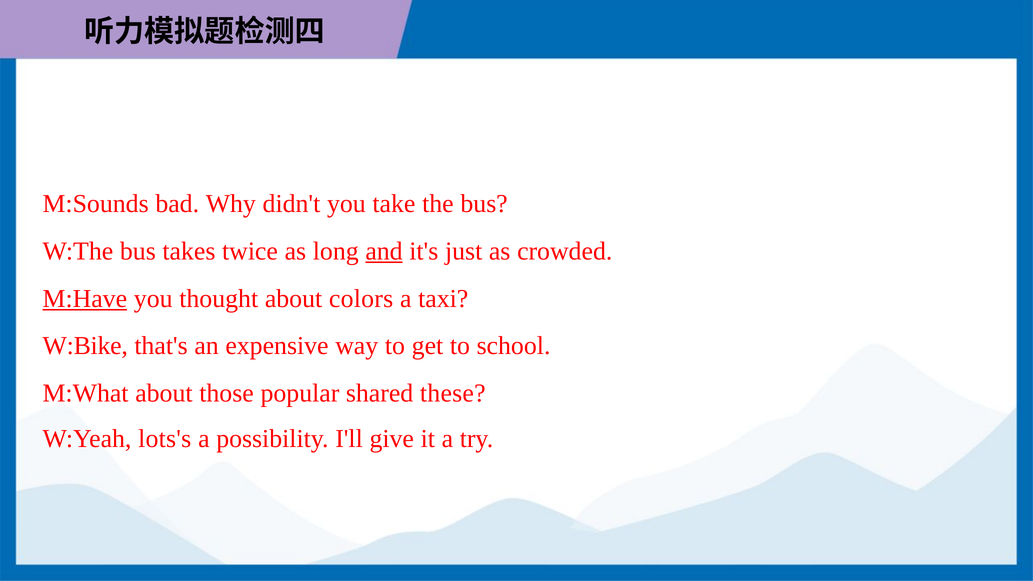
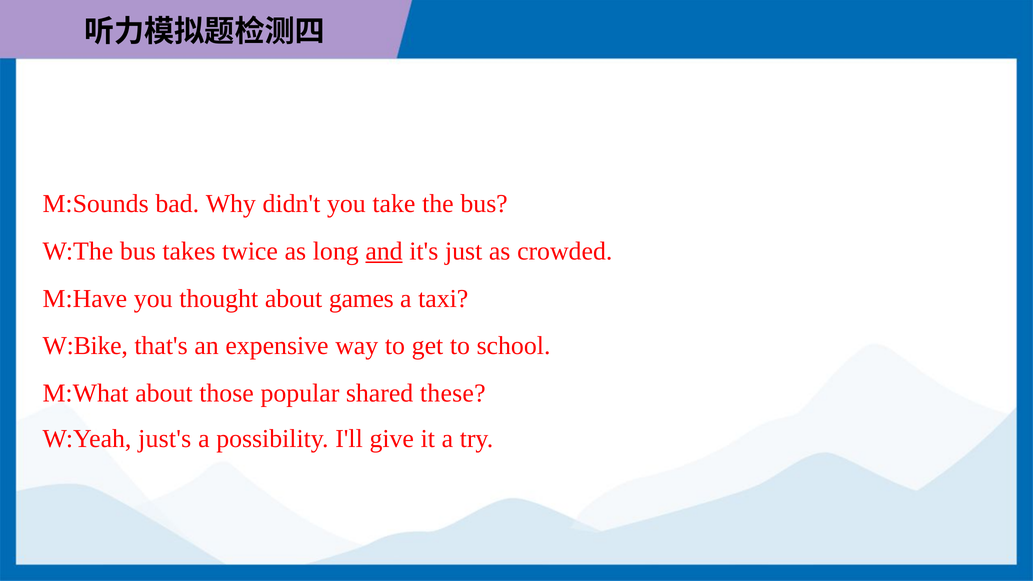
M:Have underline: present -> none (85, 299)
colors: colors -> games (361, 299)
lots's: lots's -> just's (165, 439)
